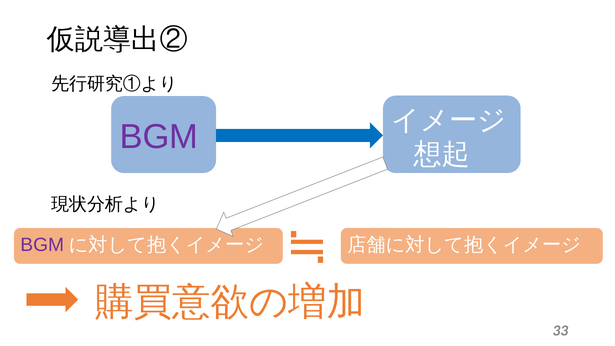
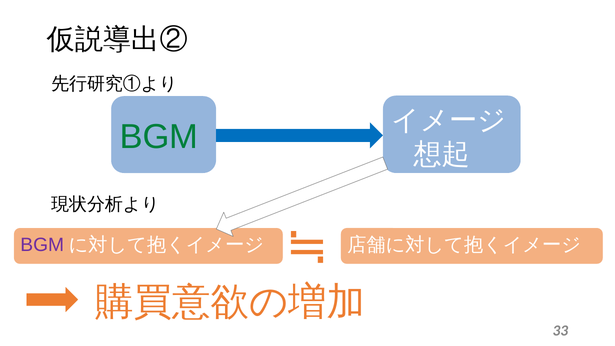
BGM colour: purple -> green (159, 137)
